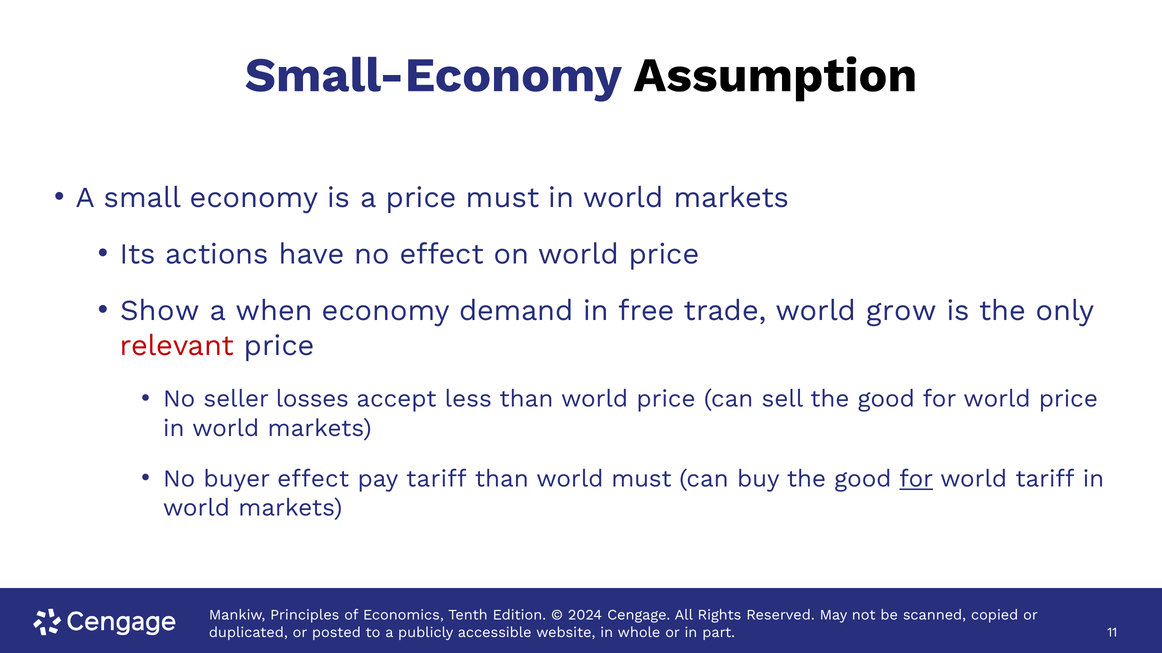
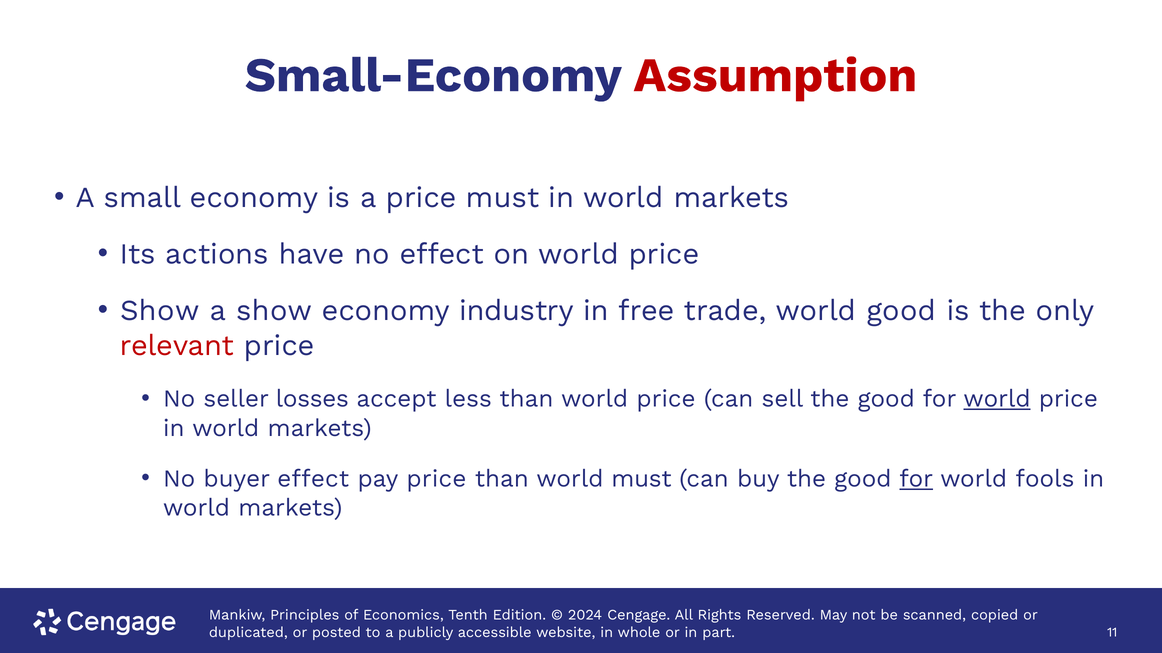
Assumption colour: black -> red (775, 75)
a when: when -> show (274, 311)
demand: demand -> industry (516, 311)
world grow: grow -> good (901, 311)
world underline: none -> present (997, 399)
pay tariff: tariff -> price (436, 479)
world tariff: tariff -> fools (1045, 479)
